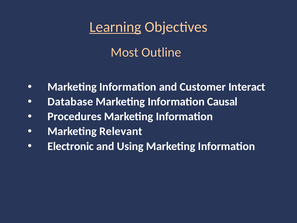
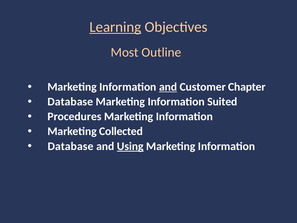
and underline: none -> present (168, 87)
Interact: Interact -> Chapter (247, 87)
Causal: Causal -> Suited (222, 102)
Relevant: Relevant -> Collected (121, 131)
Electronic: Electronic -> Database (71, 146)
Using underline: none -> present (130, 146)
